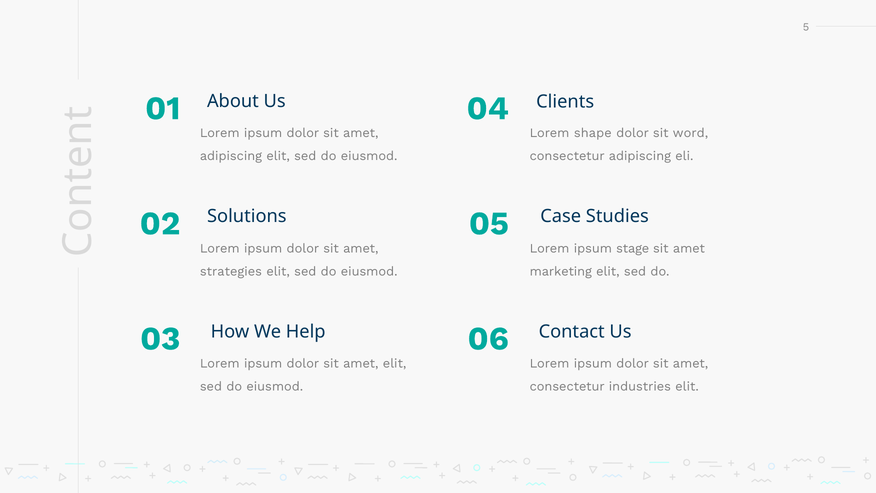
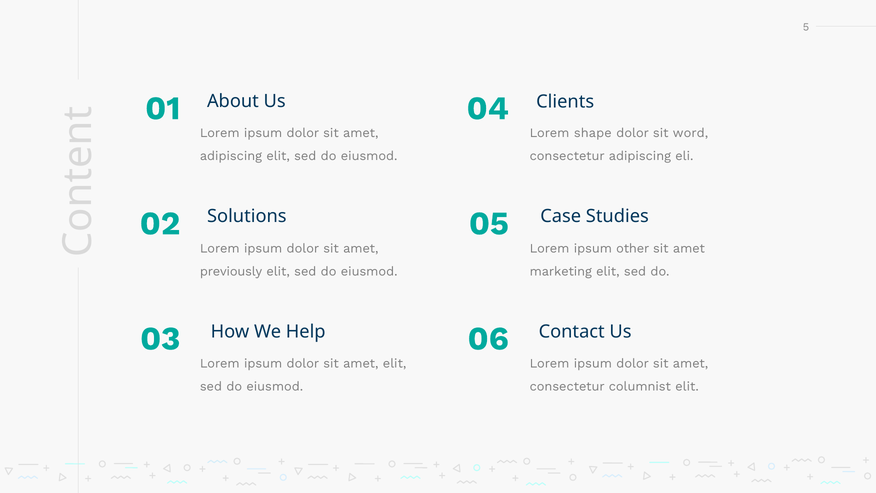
stage: stage -> other (633, 248)
strategies: strategies -> previously (231, 271)
industries: industries -> columnist (640, 387)
